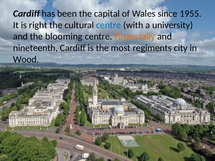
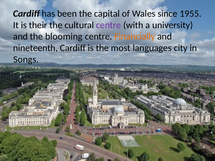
right: right -> their (38, 25)
centre colour: blue -> purple (109, 25)
regiments: regiments -> languages (152, 48)
Wood: Wood -> Songs (26, 59)
